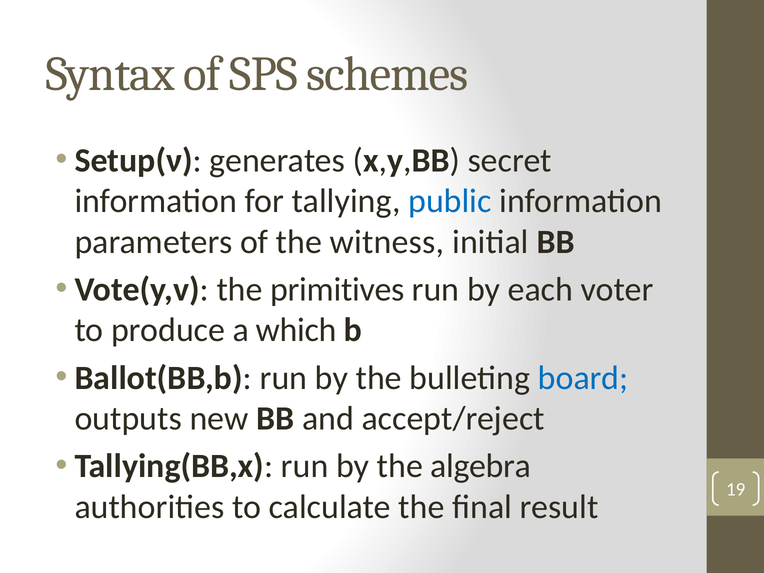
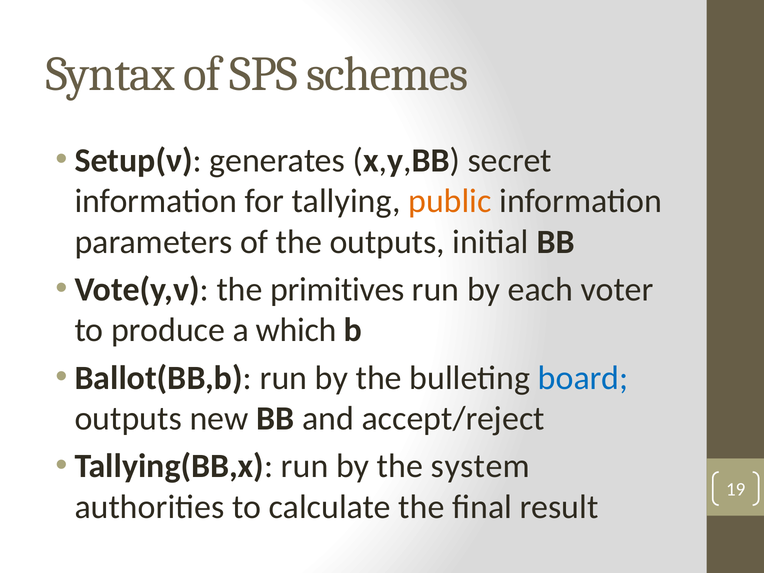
public colour: blue -> orange (450, 201)
the witness: witness -> outputs (387, 242)
algebra: algebra -> system (480, 466)
